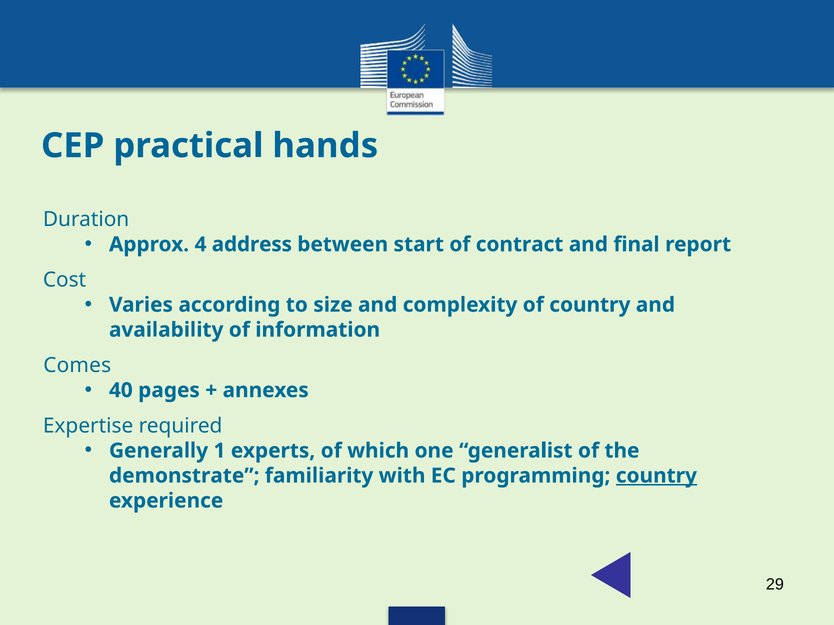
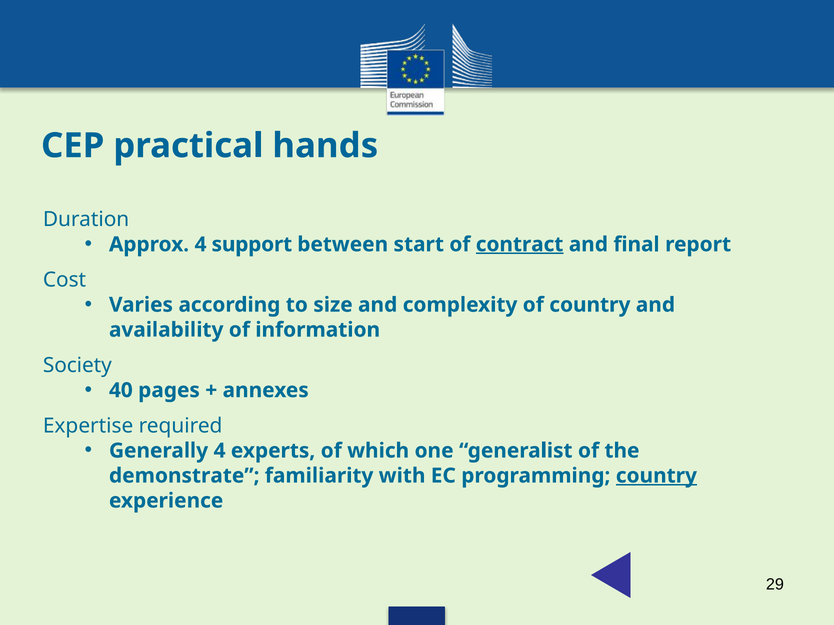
address: address -> support (252, 245)
contract underline: none -> present (520, 245)
Comes: Comes -> Society (77, 366)
Generally 1: 1 -> 4 (220, 451)
